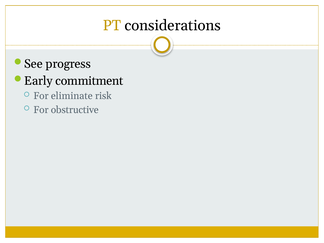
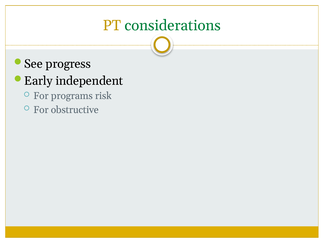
considerations colour: black -> green (173, 26)
commitment: commitment -> independent (89, 81)
eliminate: eliminate -> programs (72, 96)
